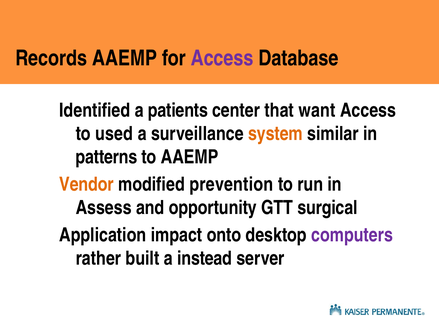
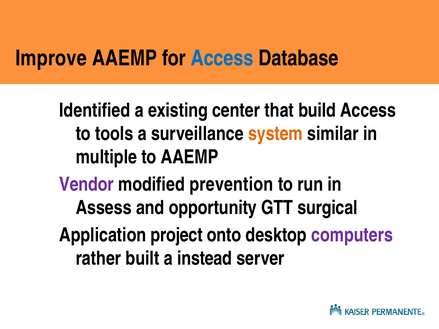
Records: Records -> Improve (51, 58)
Access colour: purple -> blue (222, 58)
patients: patients -> existing (178, 110)
want: want -> build (317, 110)
used: used -> tools (114, 134)
patterns: patterns -> multiple (106, 157)
Vendor colour: orange -> purple (87, 185)
impact: impact -> project (177, 235)
